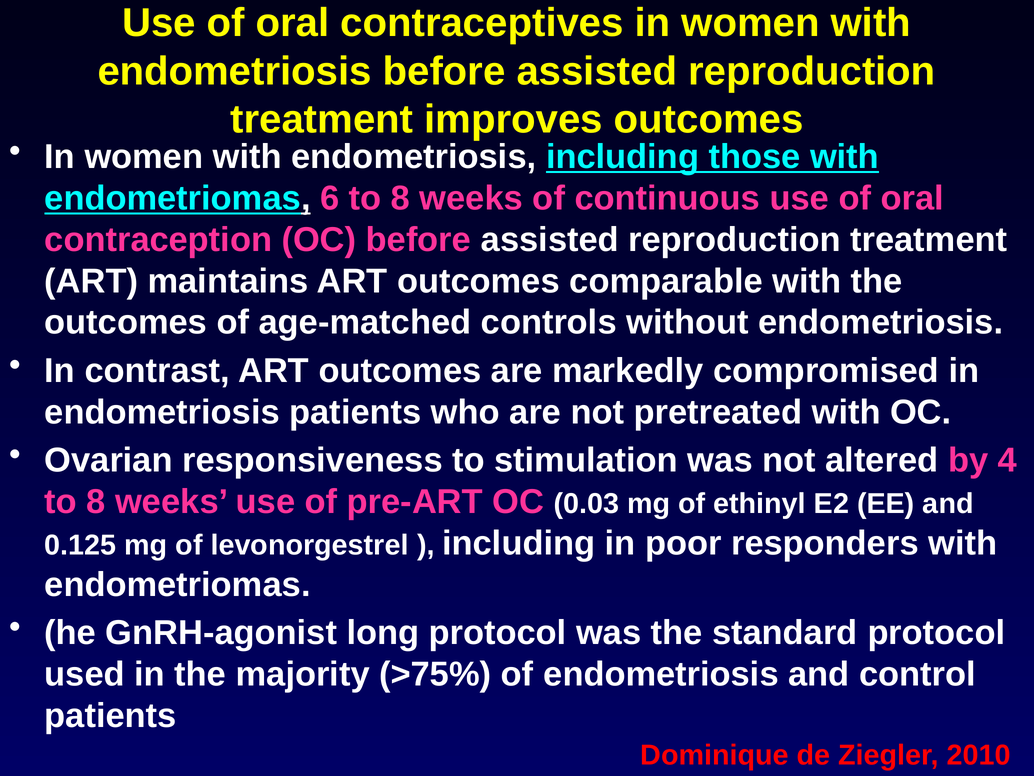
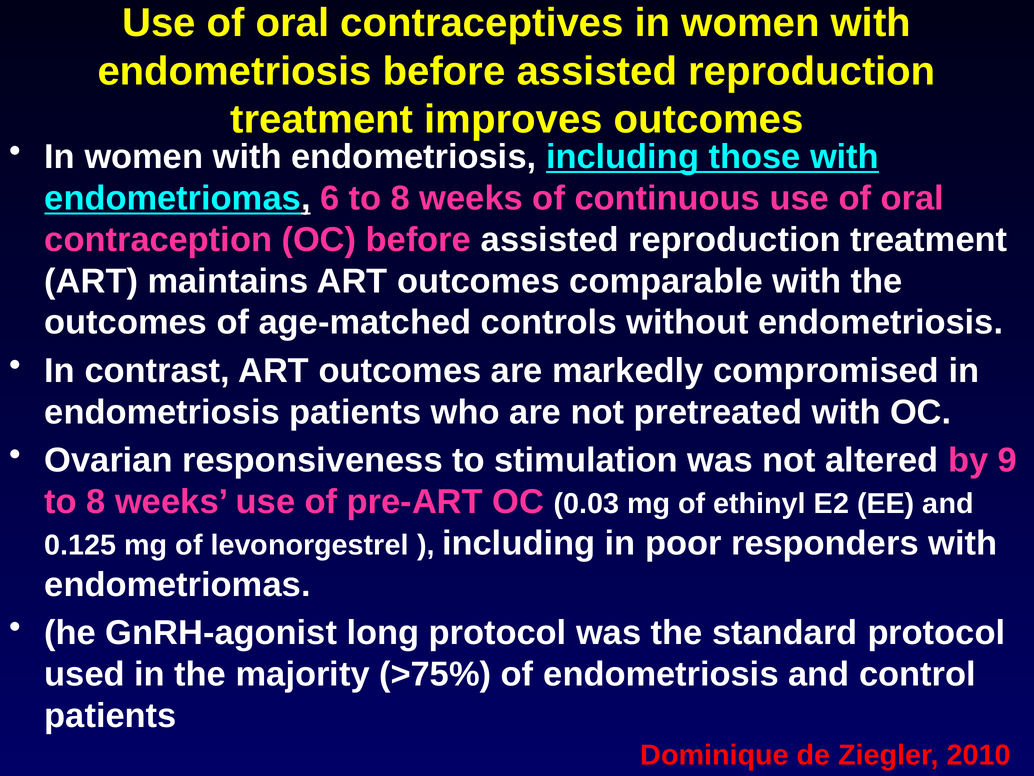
4: 4 -> 9 (1008, 460)
